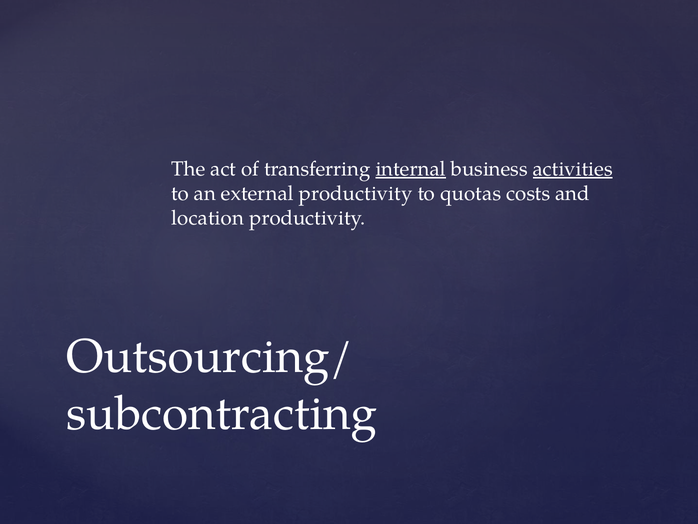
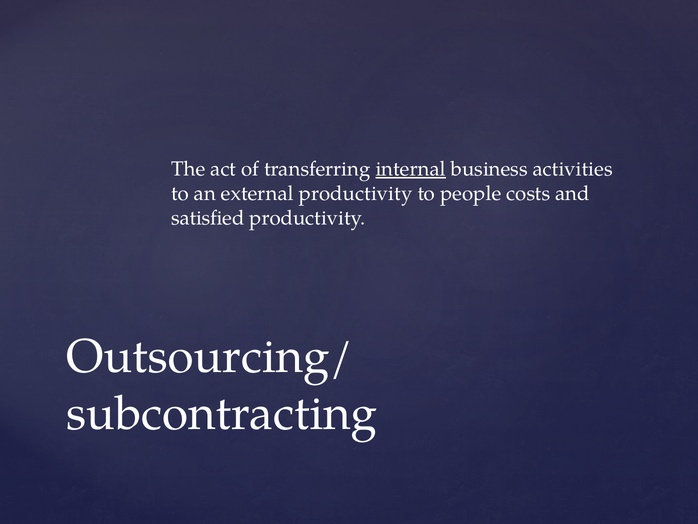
activities underline: present -> none (573, 169)
quotas: quotas -> people (471, 193)
location: location -> satisfied (208, 218)
